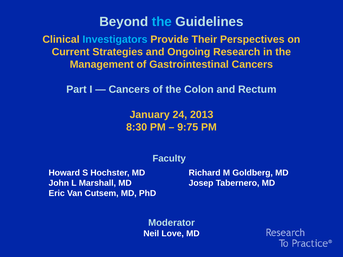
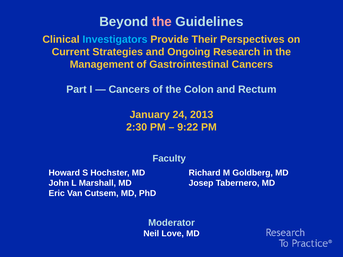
the colour: light blue -> pink (162, 22)
8:30: 8:30 -> 2:30 (137, 127)
9:75: 9:75 -> 9:22 (188, 127)
